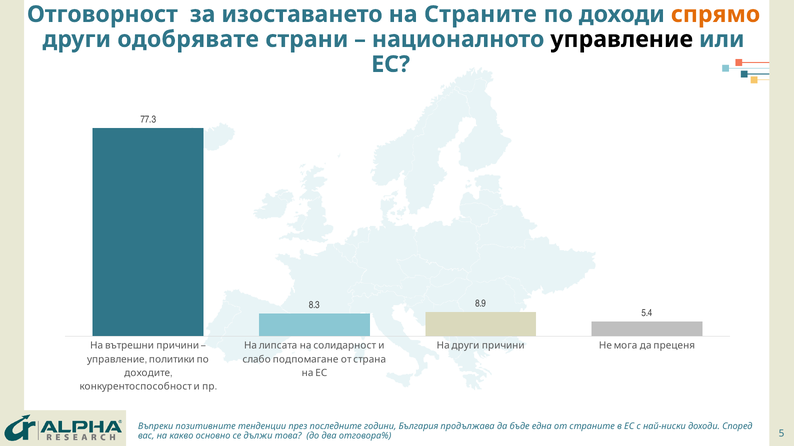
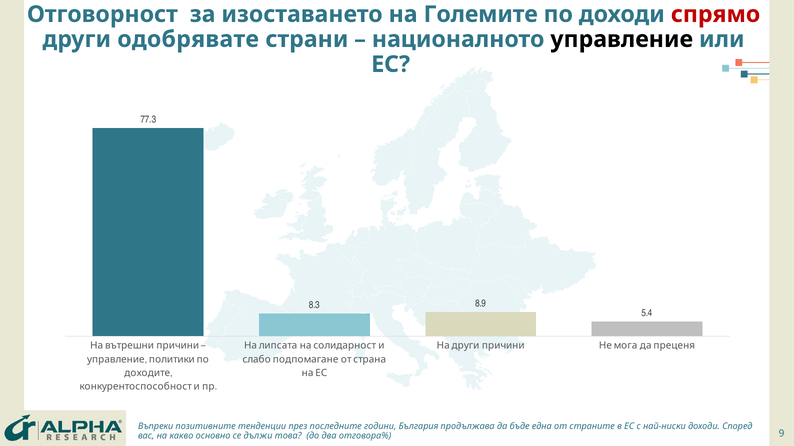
на Страните: Страните -> Големите (481, 14)
спрямо colour: orange -> red (716, 14)
5: 5 -> 9 (782, 434)
